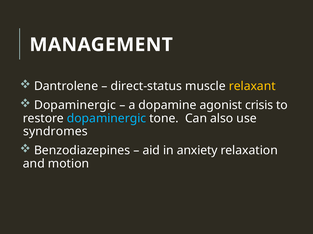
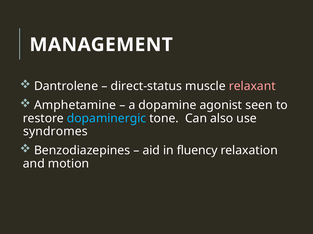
relaxant colour: yellow -> pink (252, 86)
Dopaminergic: Dopaminergic -> Amphetamine (75, 106)
crisis: crisis -> seen (259, 106)
anxiety: anxiety -> fluency (197, 151)
